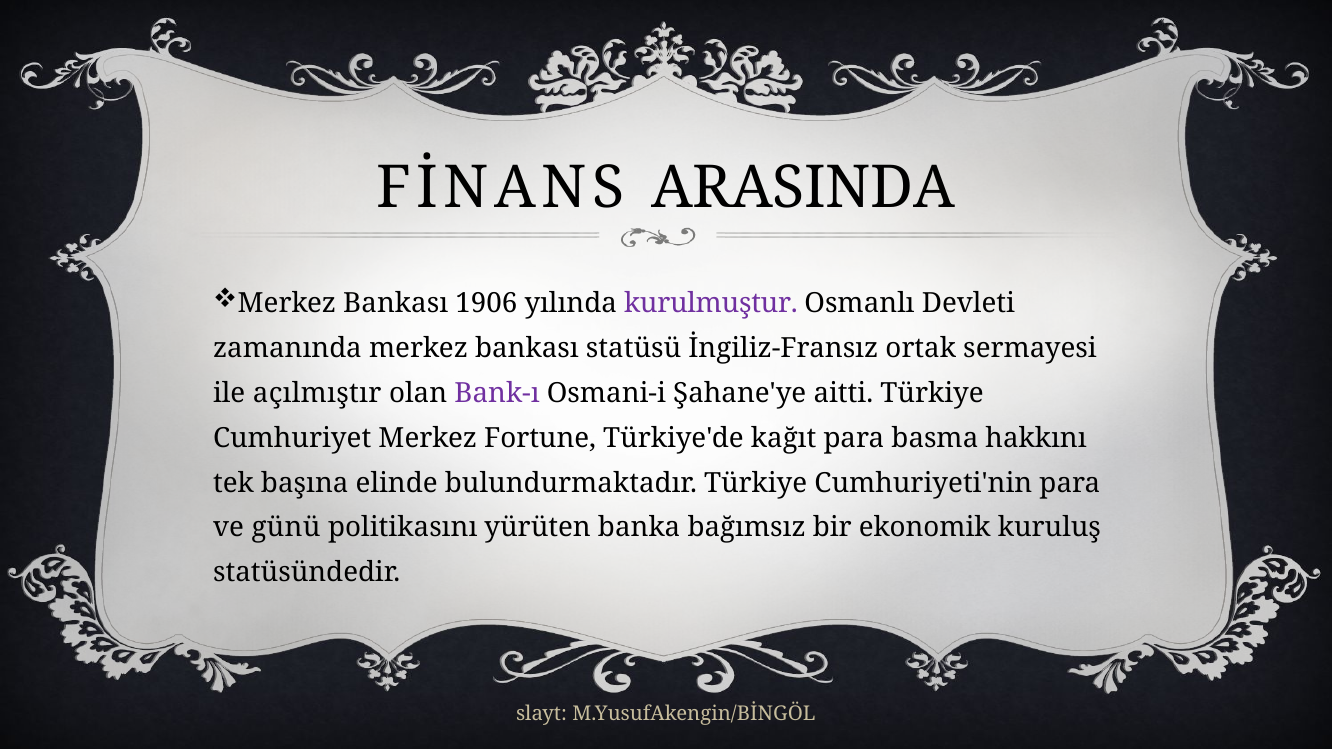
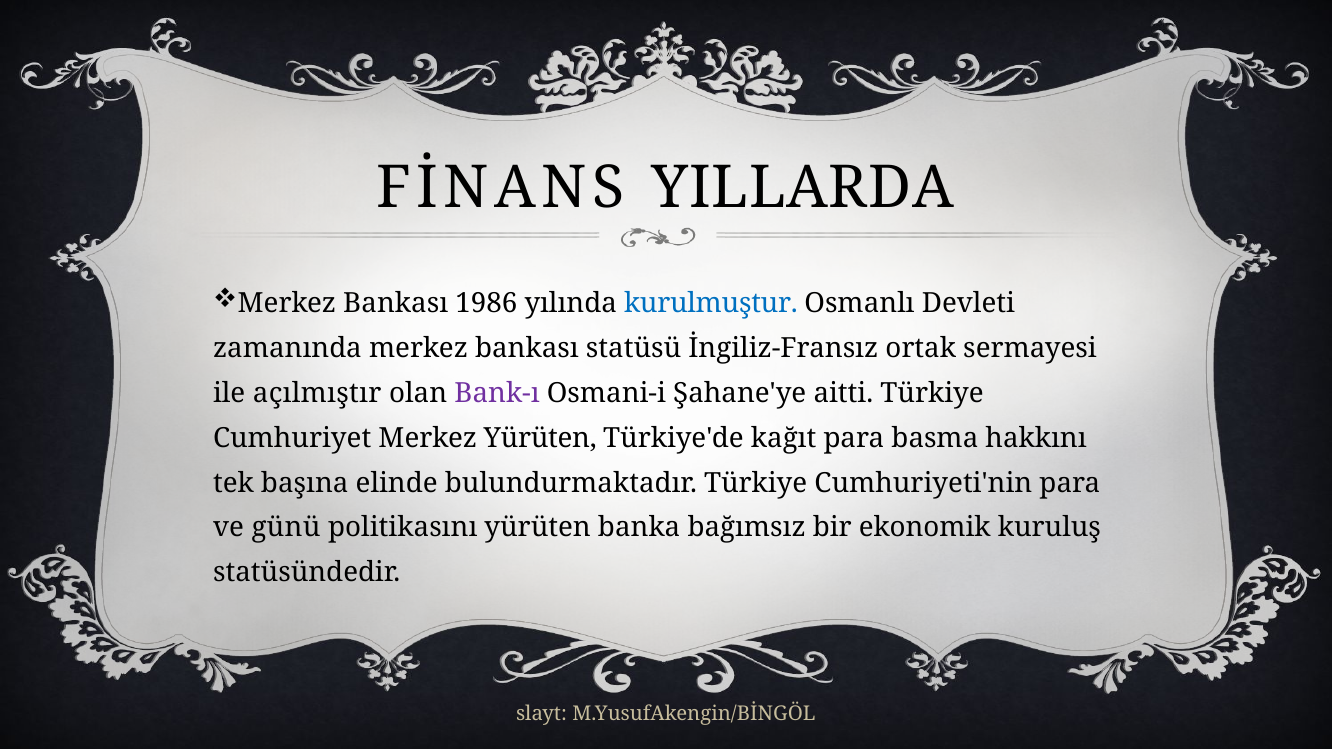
ARASINDA: ARASINDA -> YILLARDA (803, 188)
1906: 1906 -> 1986 (486, 303)
kurulmuştur colour: purple -> blue (711, 303)
Merkez Fortune: Fortune -> Yürüten (540, 438)
